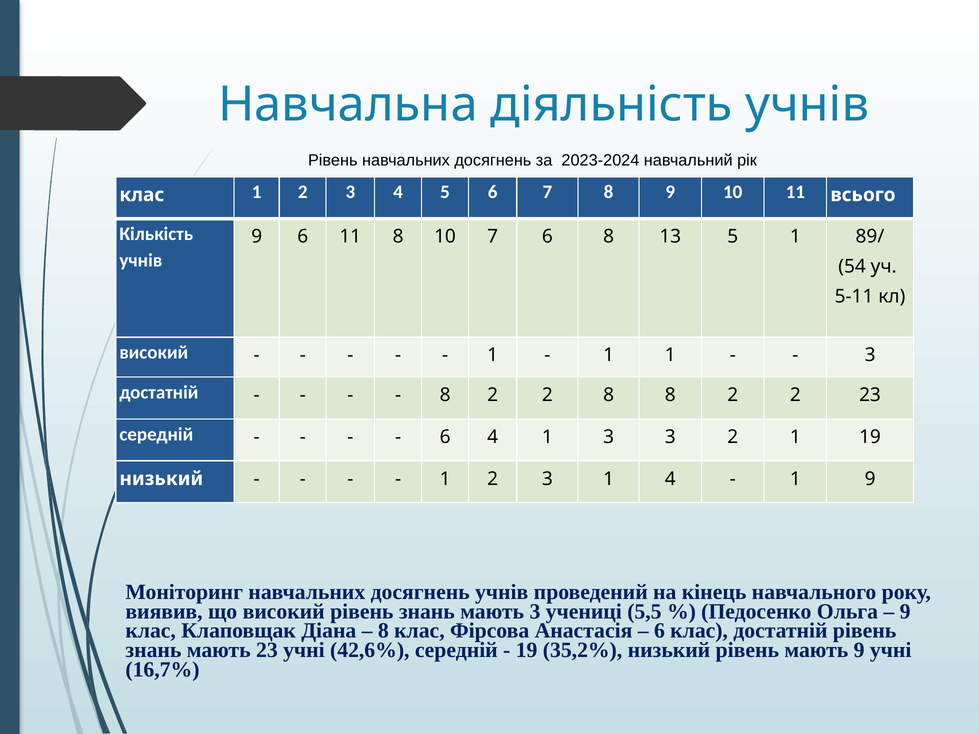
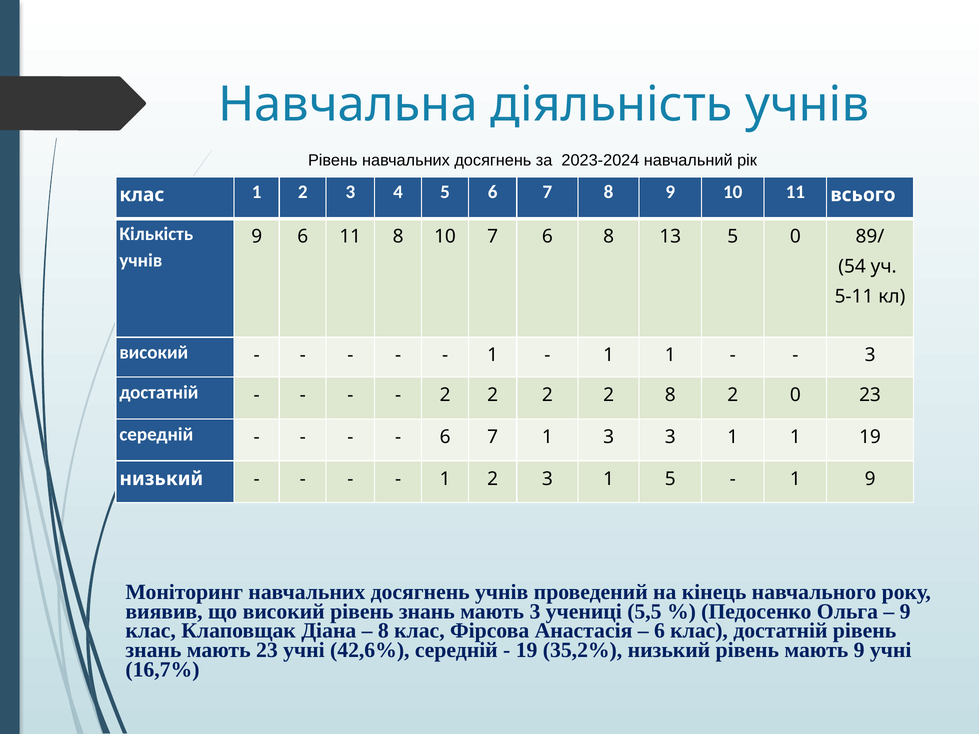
5 1: 1 -> 0 (795, 237)
8: 8 -> 2 (445, 395)
8: 8 -> 2 (609, 395)
2: 2 -> 0 (795, 395)
4: 4 -> 7 (493, 437)
3 3 2: 2 -> 1 (733, 437)
1 4: 4 -> 5 (670, 479)
